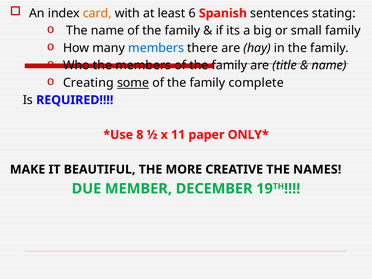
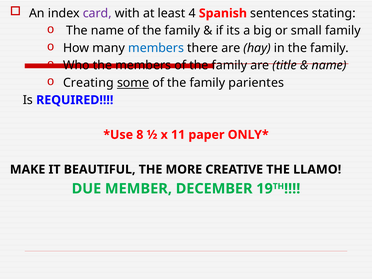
card colour: orange -> purple (97, 13)
6: 6 -> 4 (192, 13)
complete: complete -> parientes (256, 83)
NAMES: NAMES -> LLAMO (317, 169)
